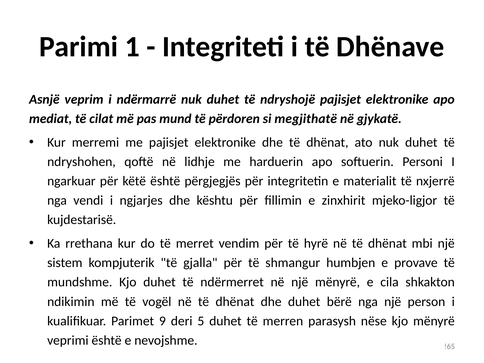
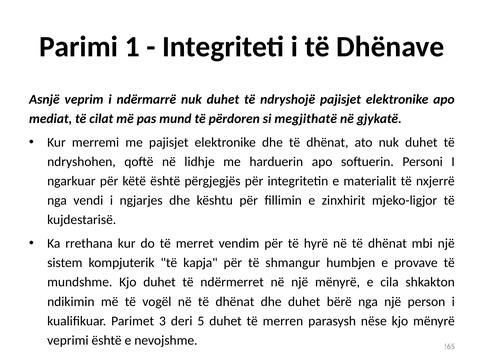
gjalla: gjalla -> kapja (200, 263)
9: 9 -> 3 (162, 321)
